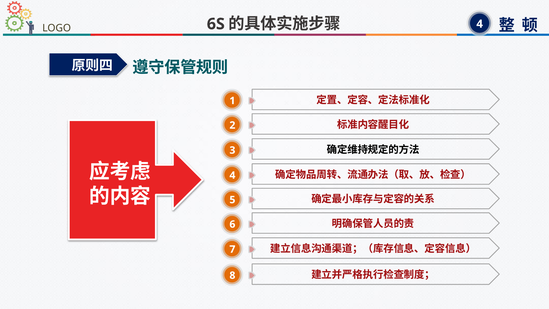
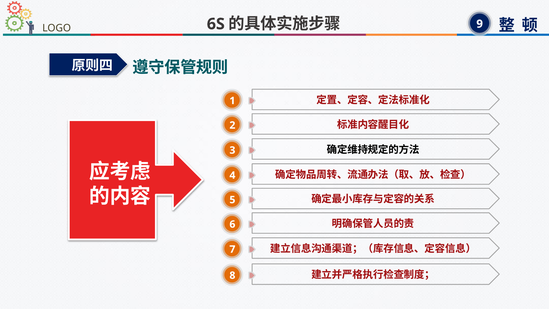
4: 4 -> 9 (480, 24)
